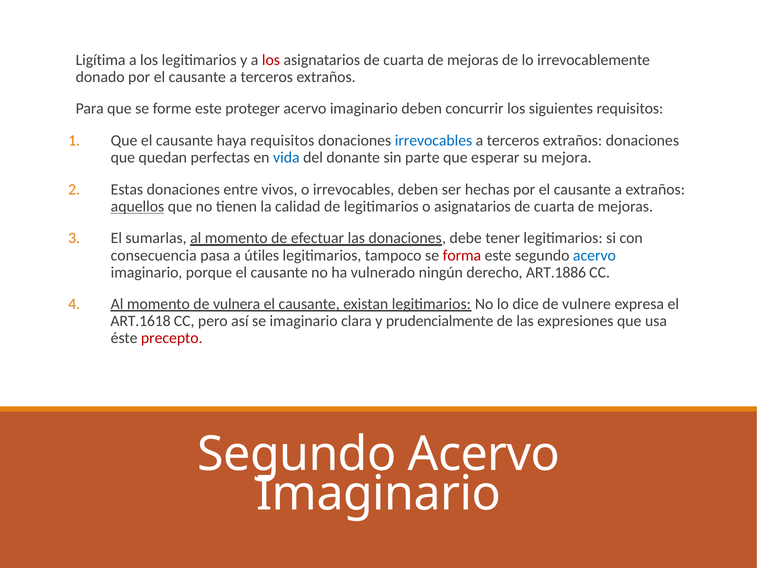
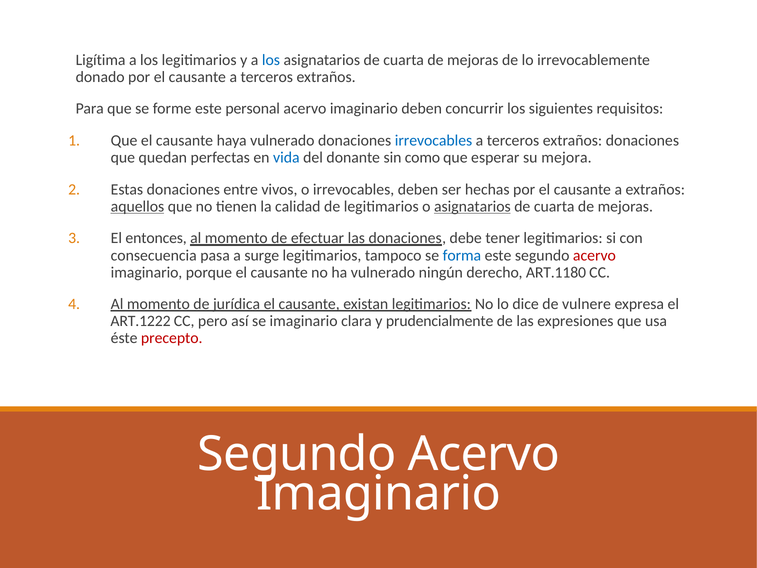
los colour: red -> blue (271, 60)
proteger: proteger -> personal (253, 109)
haya requisitos: requisitos -> vulnerado (282, 141)
parte: parte -> como (422, 158)
asignatarios underline: none -> present (472, 206)
sumarlas: sumarlas -> entonces (156, 238)
útiles: útiles -> surge (262, 255)
forma colour: red -> blue (462, 255)
acervo colour: blue -> red (594, 255)
ART.1886: ART.1886 -> ART.1180 (556, 272)
vulnera: vulnera -> jurídica (237, 304)
ART.1618: ART.1618 -> ART.1222 (141, 321)
